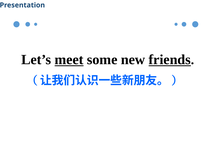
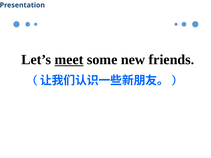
friends underline: present -> none (170, 60)
